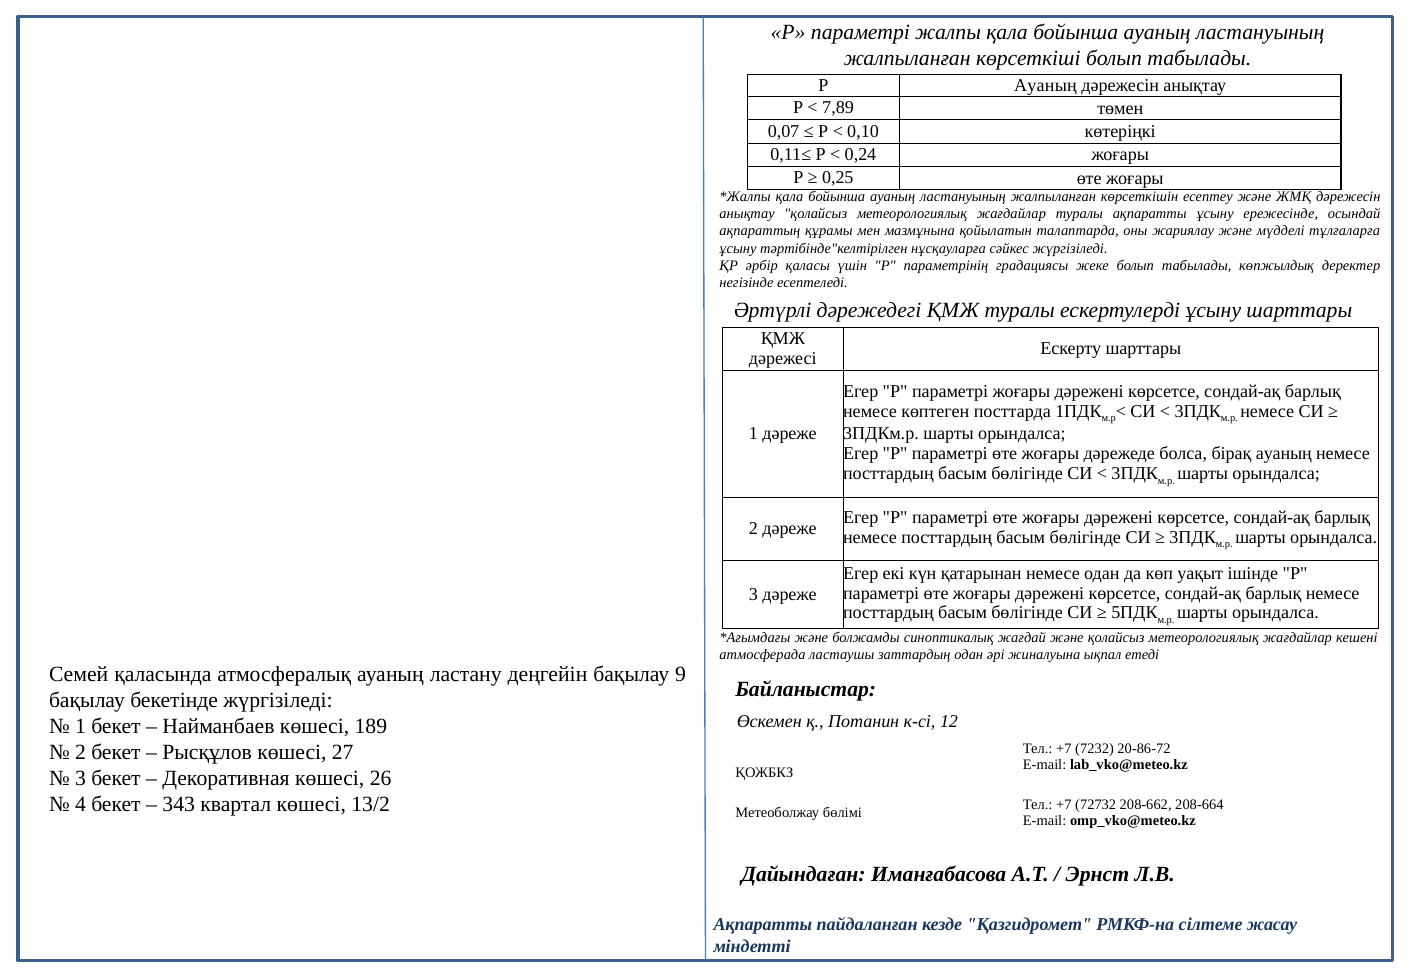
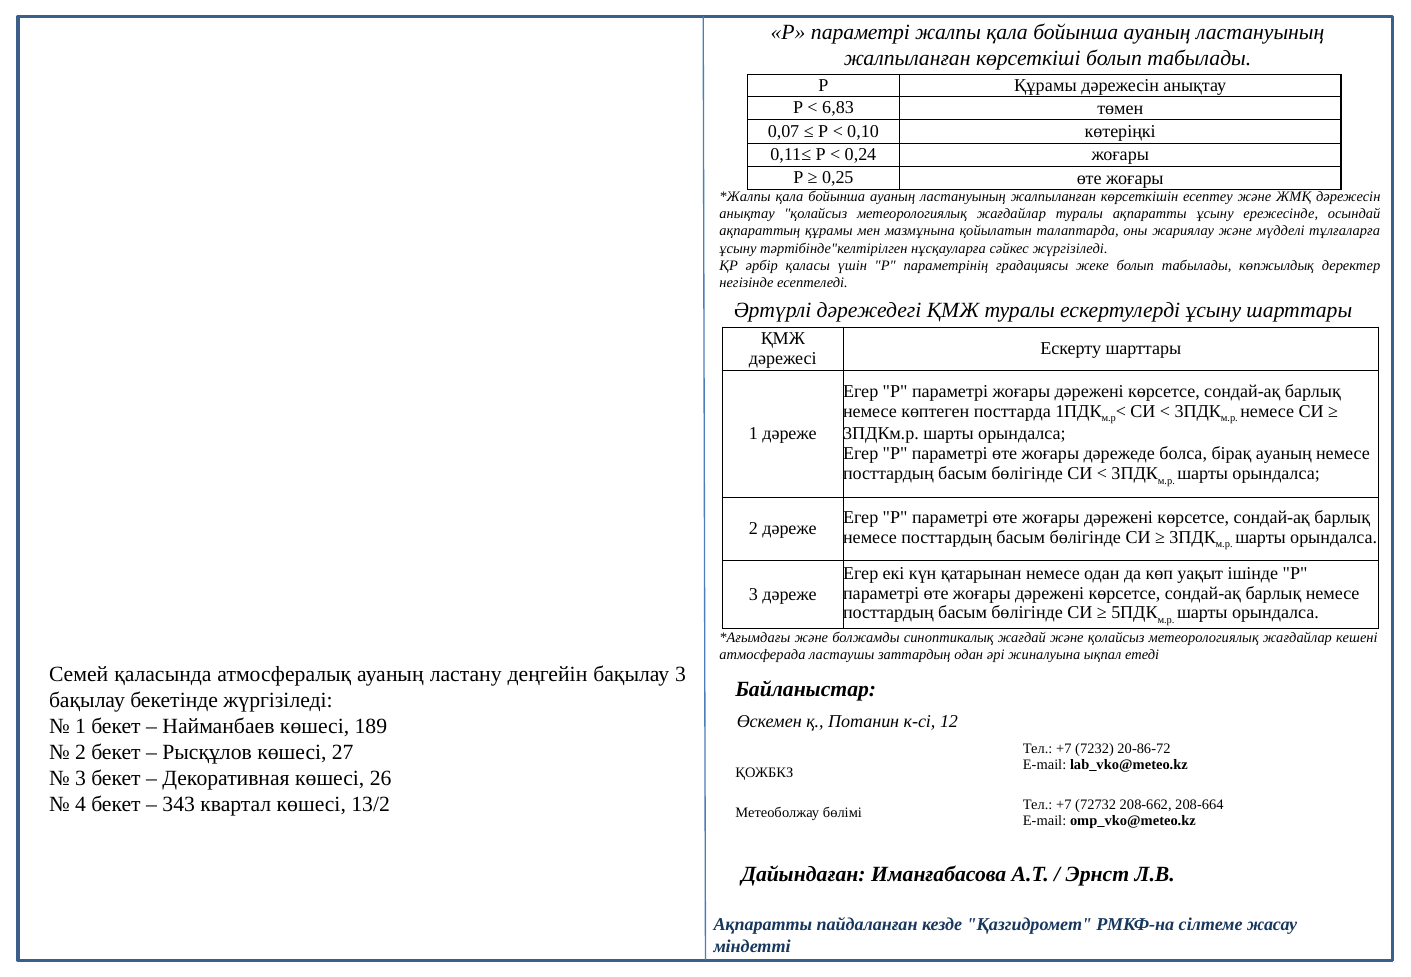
Р Ауаның: Ауаның -> Құрамы (1046, 86)
7,89: 7,89 -> 6,83 (838, 108)
бақылау 9: 9 -> 3 (681, 674)
